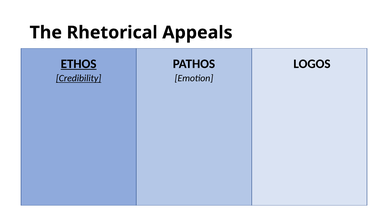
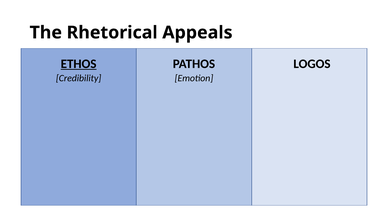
Credibility underline: present -> none (79, 78)
